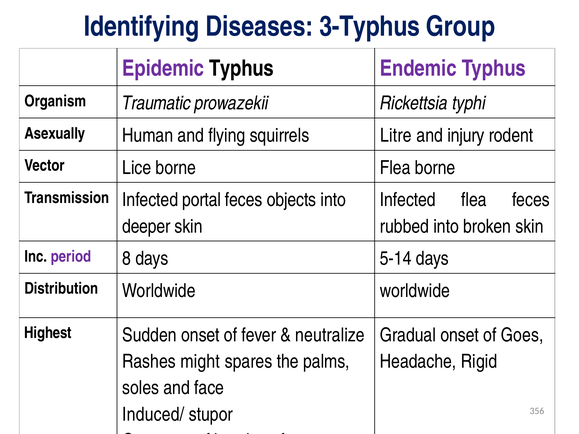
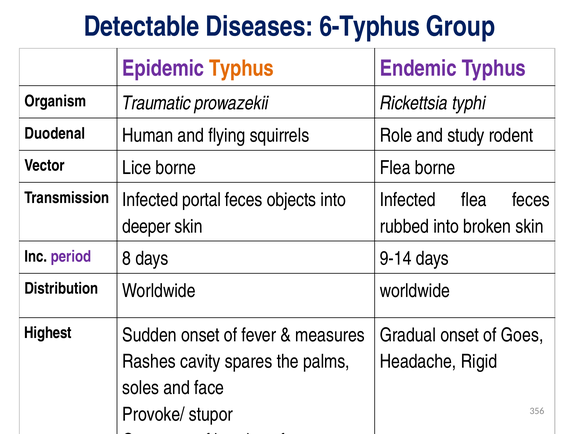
Identifying: Identifying -> Detectable (141, 27)
3-Typhus: 3-Typhus -> 6-Typhus (370, 27)
Typhus colour: black -> orange (241, 68)
Asexually: Asexually -> Duodenal (55, 133)
Litre: Litre -> Role (396, 136)
injury: injury -> study (466, 136)
5-14: 5-14 -> 9-14 (396, 259)
neutralize: neutralize -> measures (330, 335)
might: might -> cavity (200, 362)
Induced/: Induced/ -> Provoke/ (153, 415)
